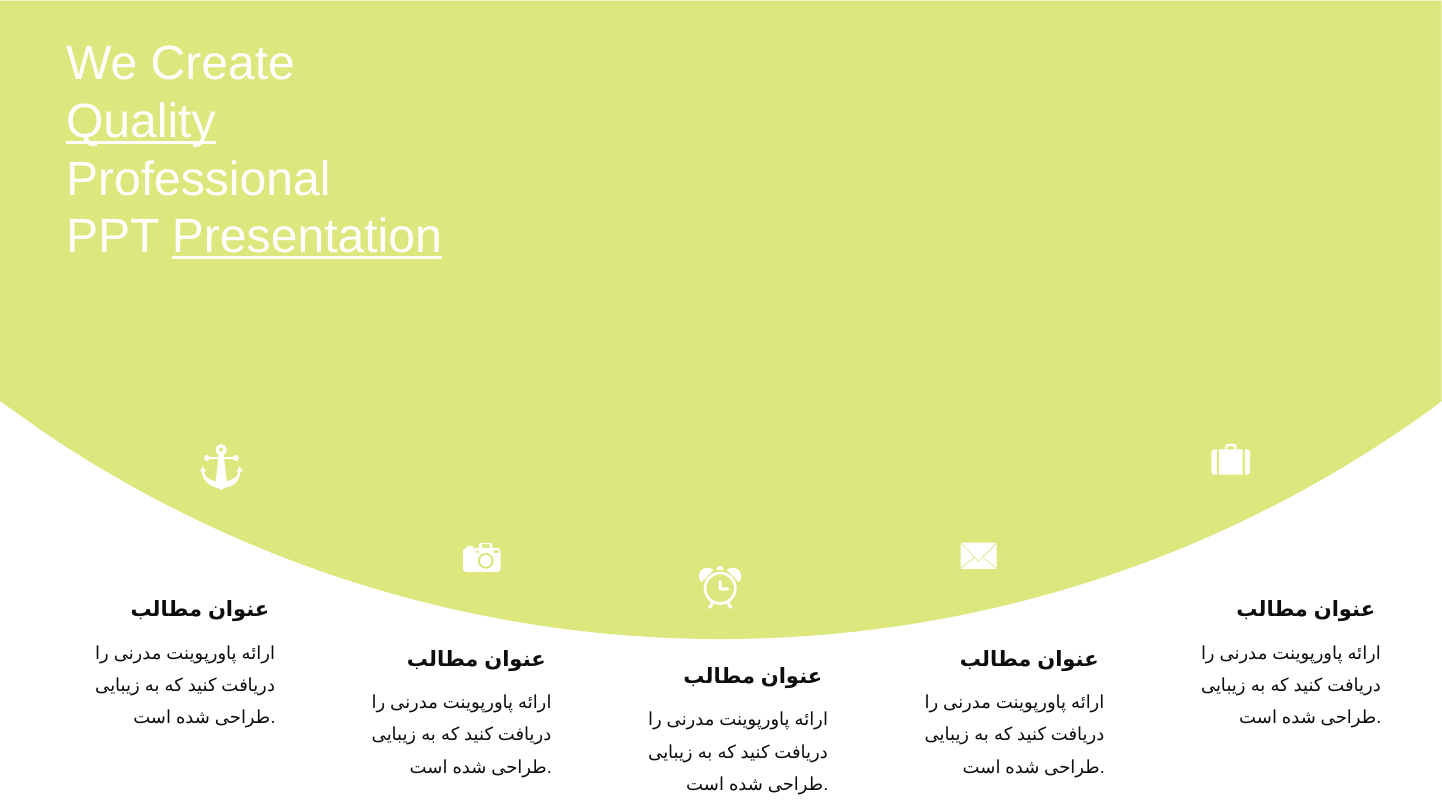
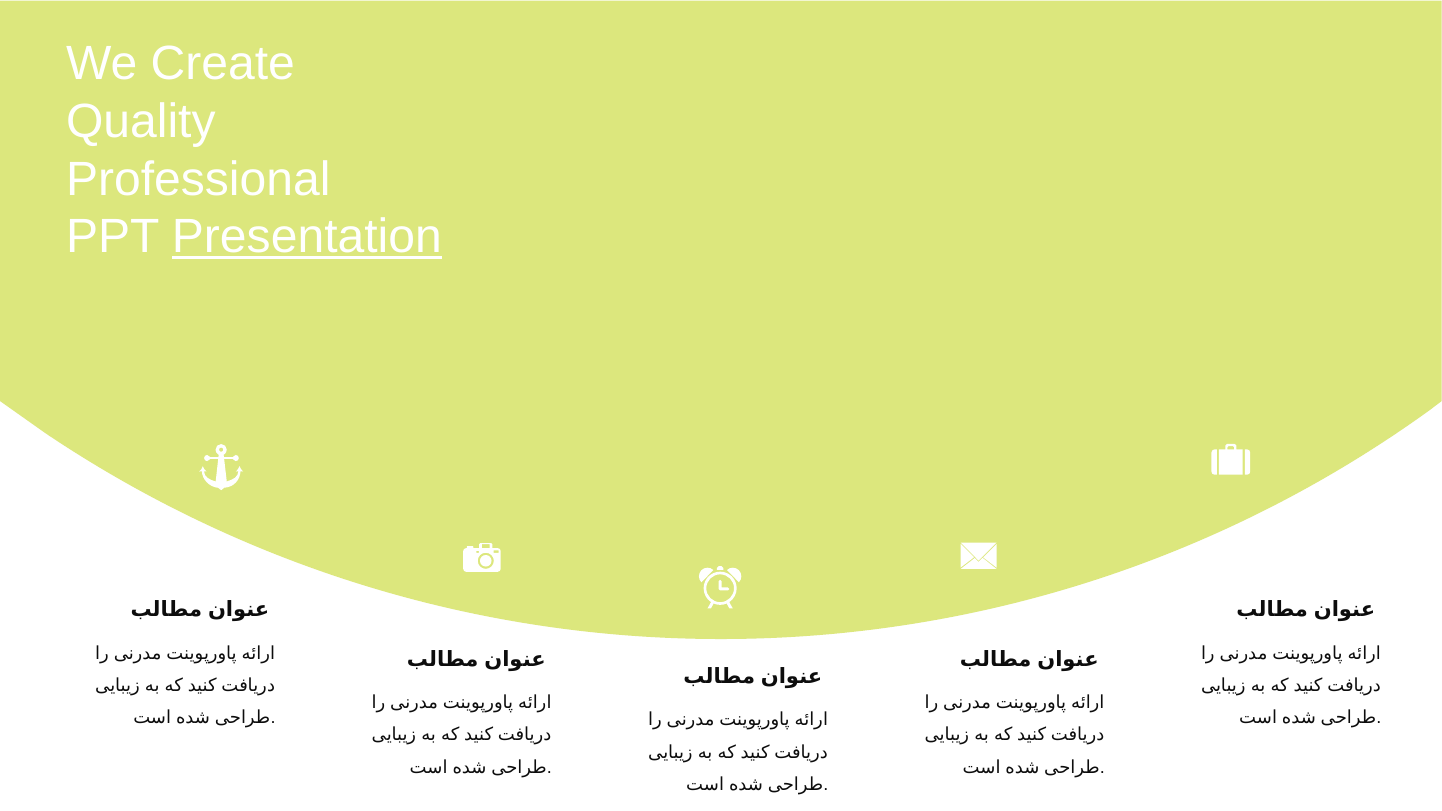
Quality underline: present -> none (141, 122)
